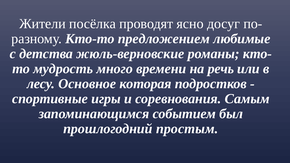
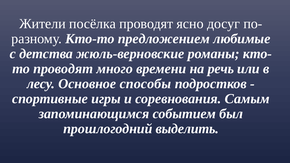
мудрость: мудрость -> проводят (63, 69)
которая: которая -> способы (145, 84)
простым: простым -> выделить (187, 129)
